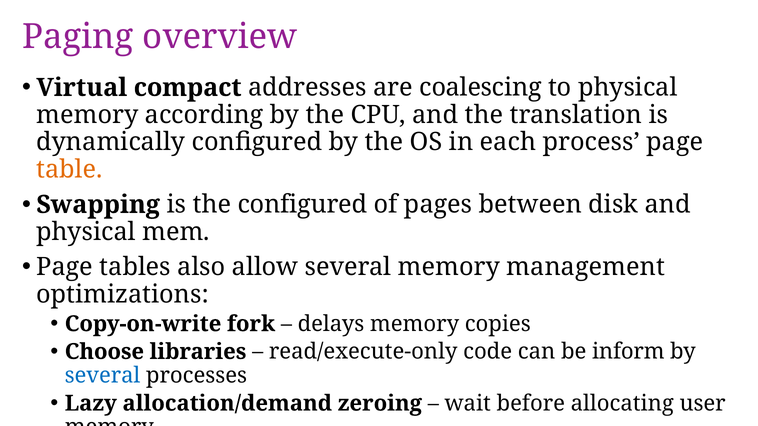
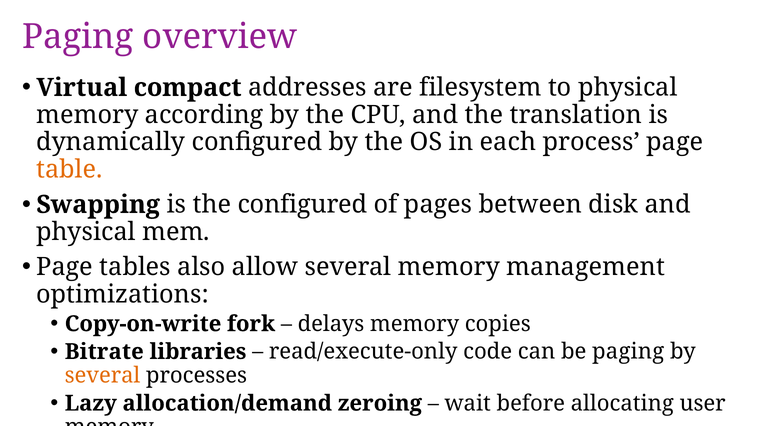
are coalescing: coalescing -> filesystem (480, 88)
Choose: Choose -> Bitrate (104, 352)
be inform: inform -> paging (628, 352)
several colour: blue -> orange (103, 376)
